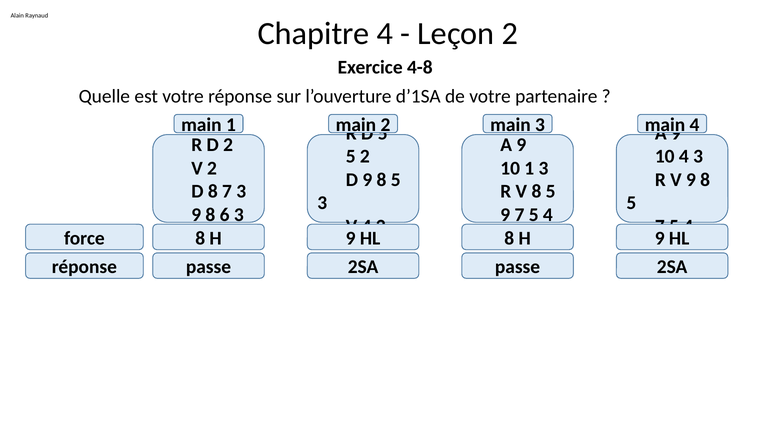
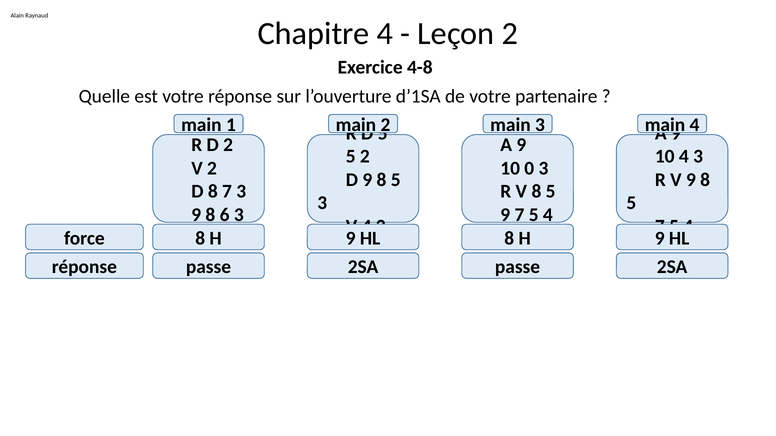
1: 1 -> 0 (529, 168)
